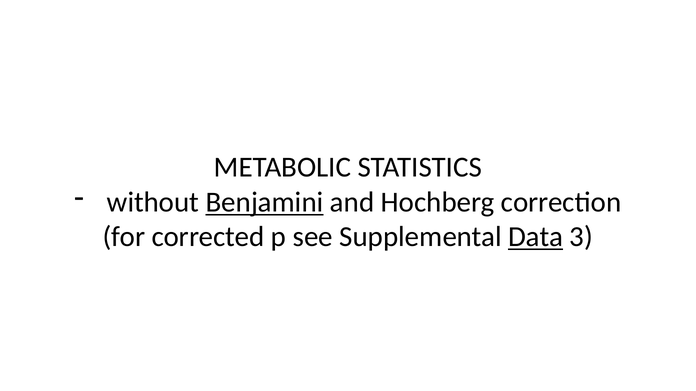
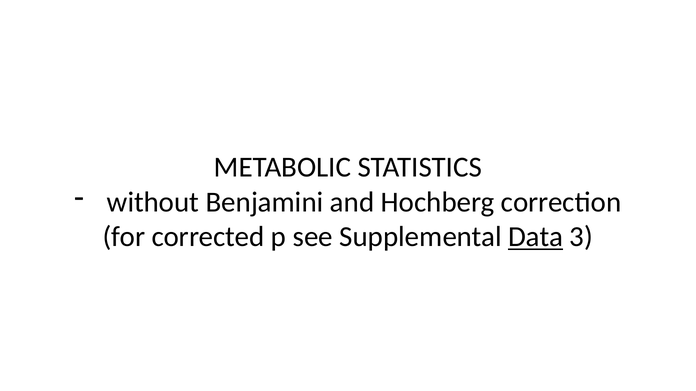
Benjamini underline: present -> none (265, 202)
